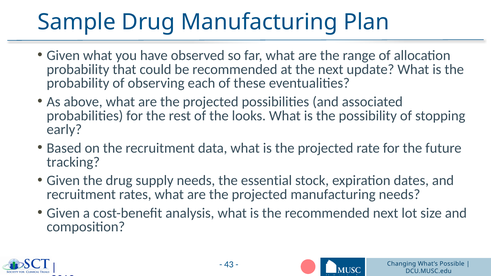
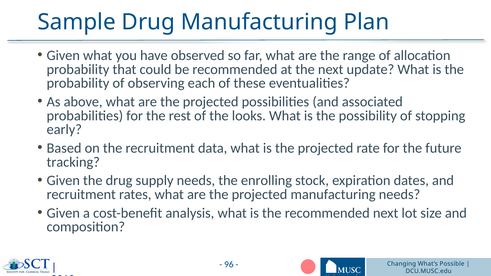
essential: essential -> enrolling (266, 181)
43: 43 -> 96 (229, 264)
